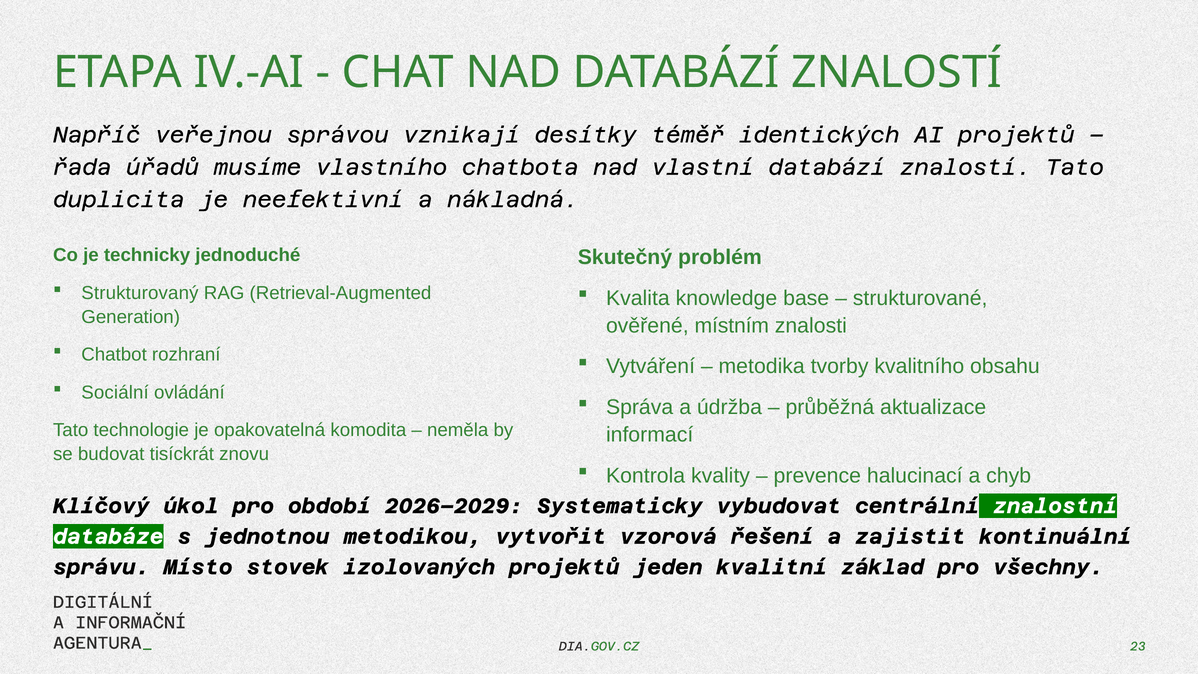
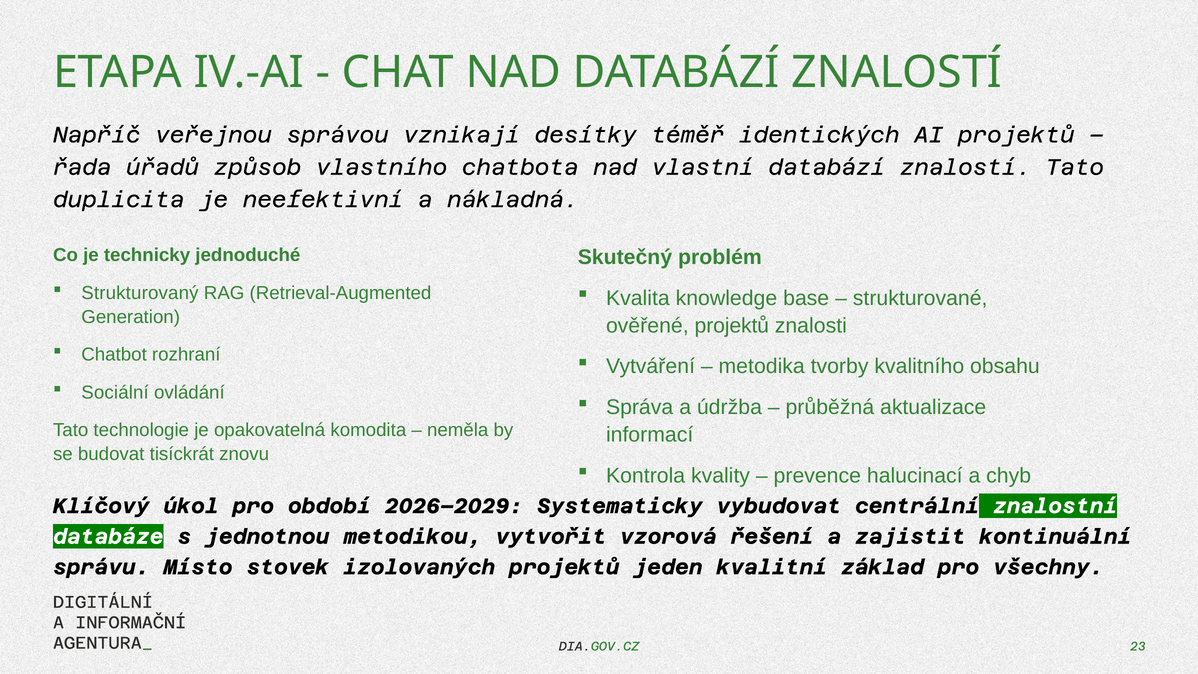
musíme: musíme -> způsob (257, 167)
ověřené místním: místním -> projektů (732, 325)
